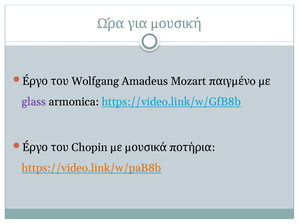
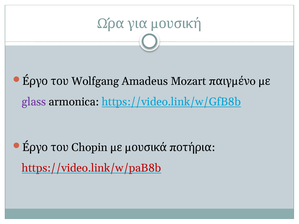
https://video.link/w/paB8b colour: orange -> red (92, 168)
